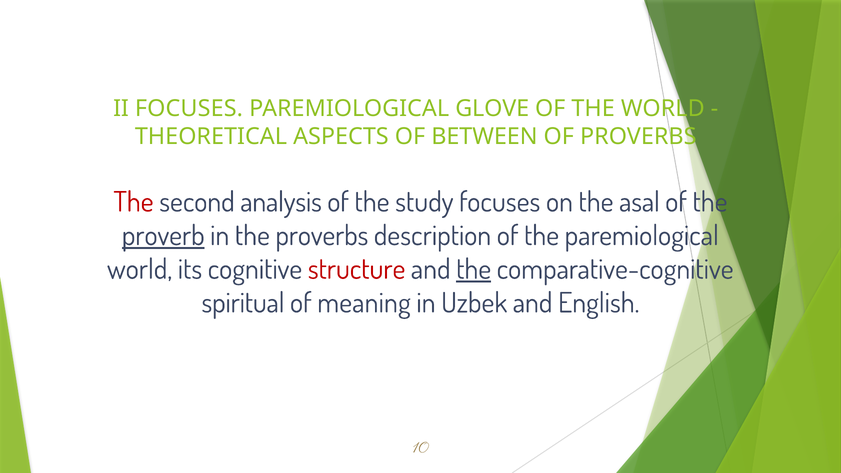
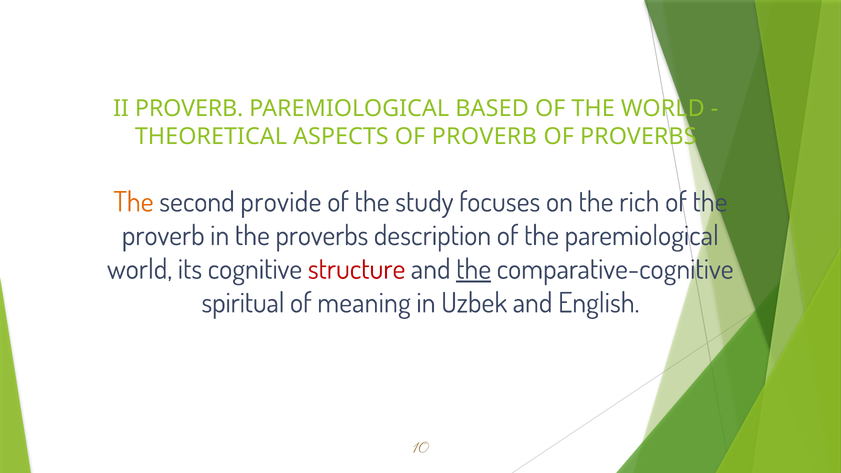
II FOCUSES: FOCUSES -> PROVERB (189, 108)
GLOVE: GLOVE -> BASED (492, 108)
OF BETWEEN: BETWEEN -> PROVERB (484, 136)
The colour: red -> orange (134, 202)
analysis: analysis -> provide (281, 202)
asal: asal -> rich (639, 202)
proverb underline: present -> none (163, 236)
